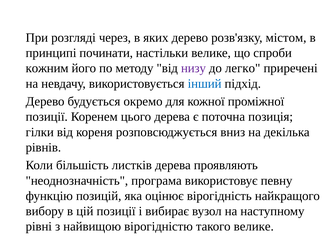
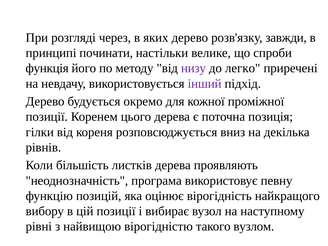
містом: містом -> завжди (286, 38)
кожним: кожним -> функція (47, 68)
інший colour: blue -> purple (205, 84)
такого велике: велике -> вузлом (254, 227)
